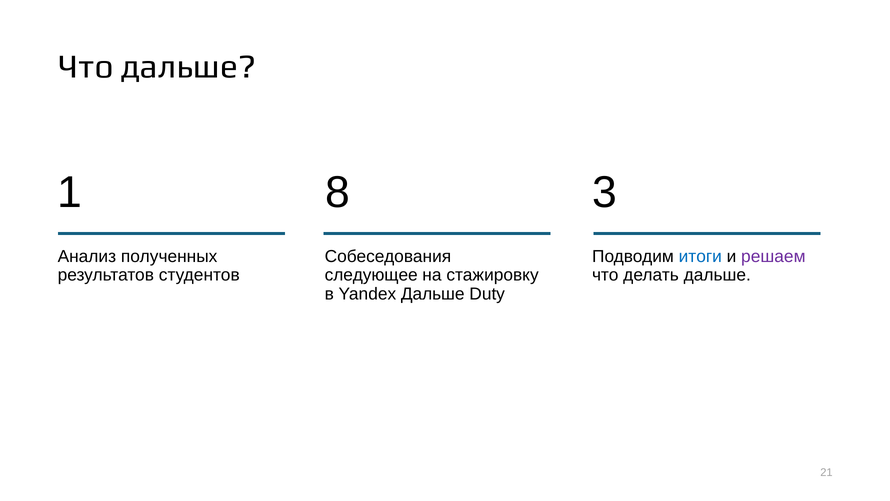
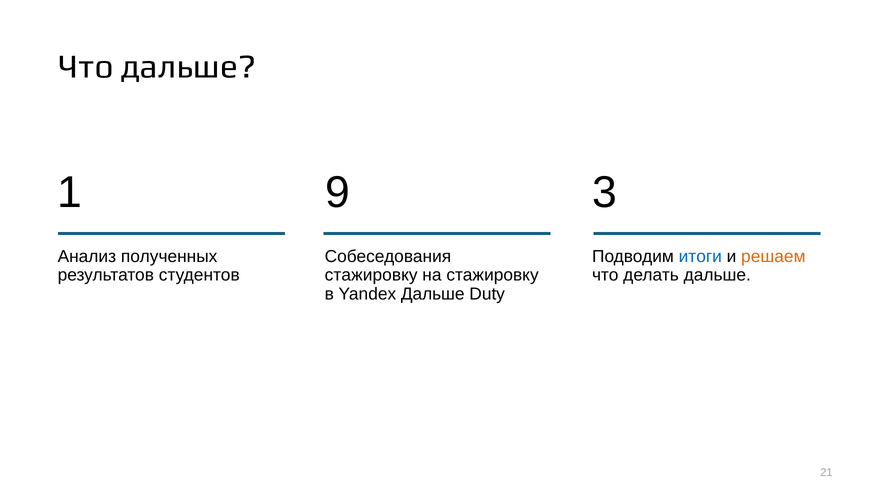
8: 8 -> 9 (338, 192)
решаем colour: purple -> orange (773, 256)
следующее: следующее -> стажировку (371, 275)
